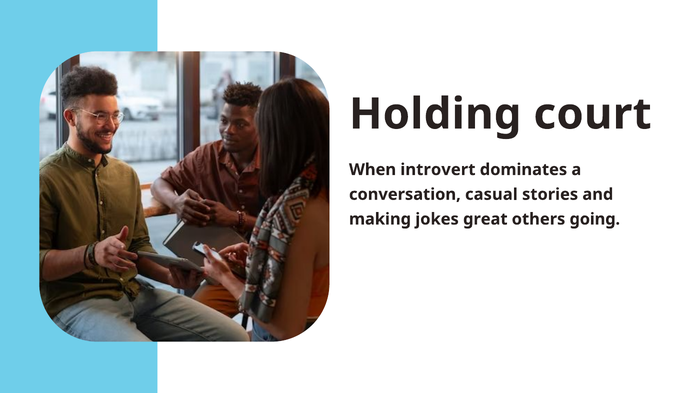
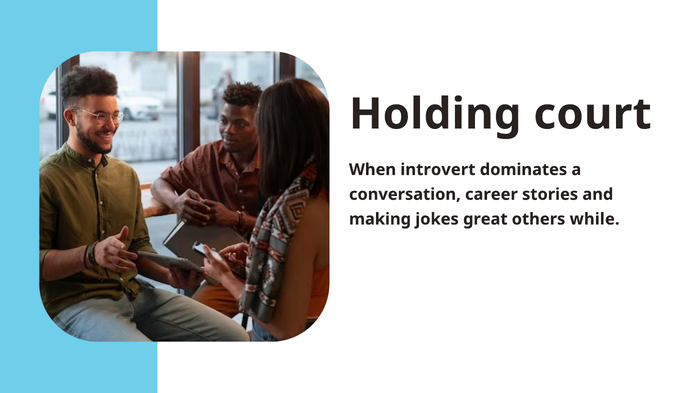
casual: casual -> career (491, 194)
going: going -> while (595, 219)
